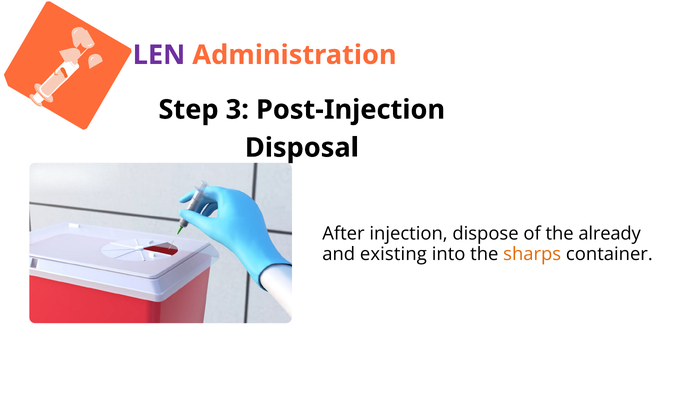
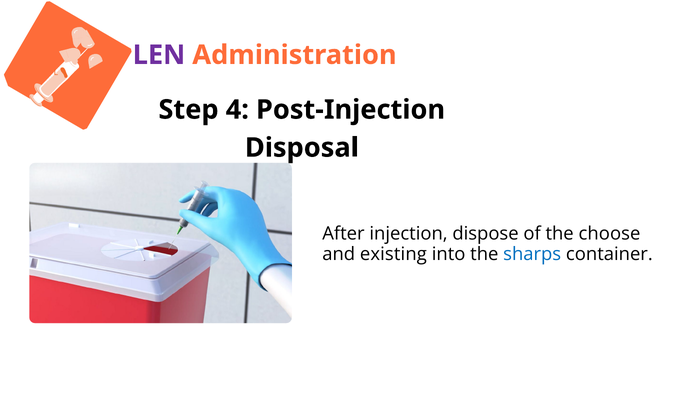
3: 3 -> 4 (237, 110)
already: already -> choose (609, 234)
sharps colour: orange -> blue (532, 254)
